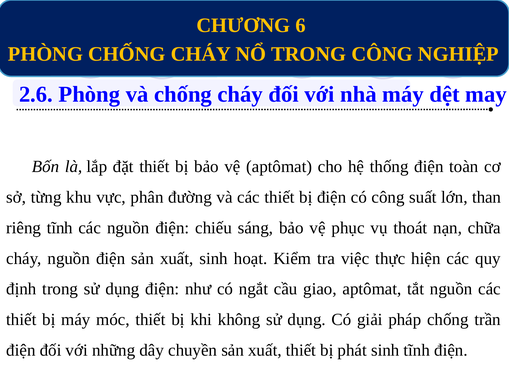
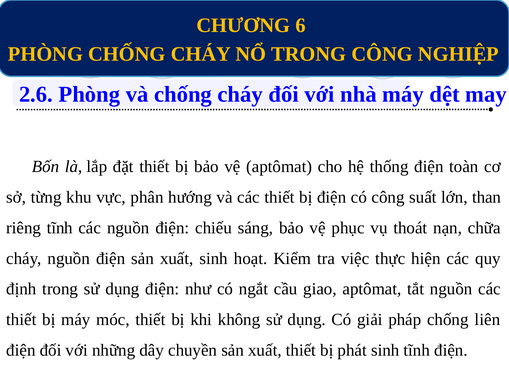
đường: đường -> hướng (190, 197)
trần: trần -> liên (487, 319)
